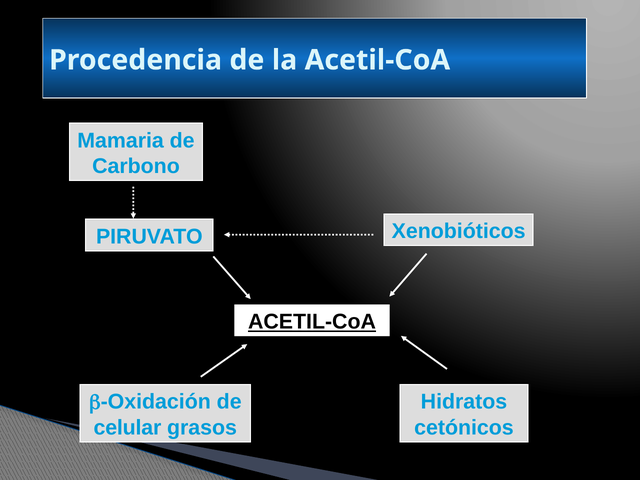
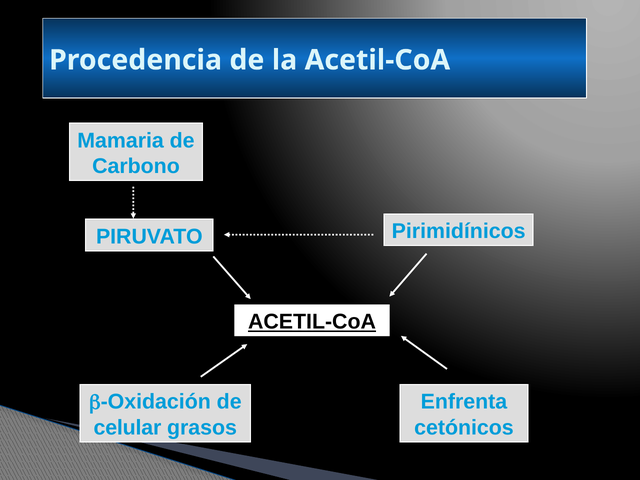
Xenobióticos: Xenobióticos -> Pirimidínicos (459, 231)
Hidratos: Hidratos -> Enfrenta (464, 402)
